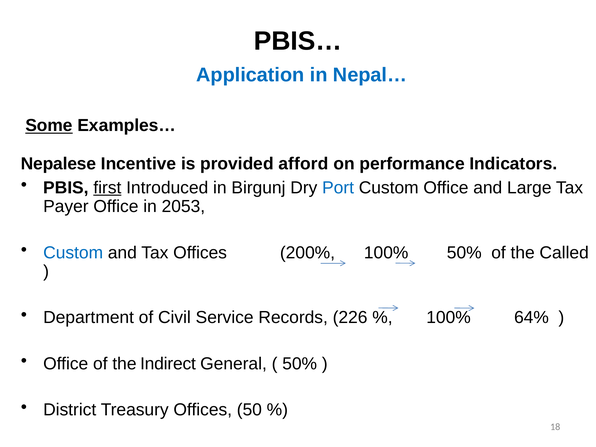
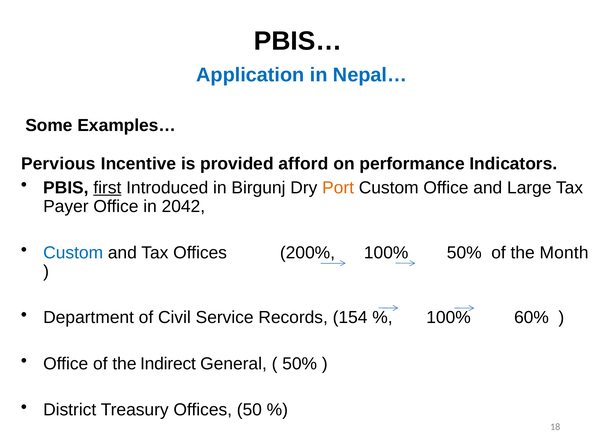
Some underline: present -> none (49, 126)
Nepalese: Nepalese -> Pervious (58, 164)
Port colour: blue -> orange (338, 188)
2053: 2053 -> 2042 (183, 206)
Called: Called -> Month (564, 253)
226: 226 -> 154 (350, 318)
64%: 64% -> 60% (531, 318)
